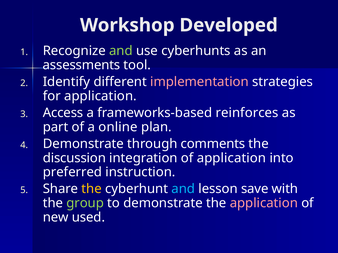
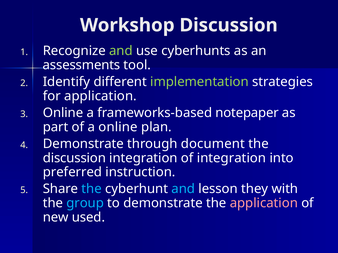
Workshop Developed: Developed -> Discussion (229, 25)
implementation colour: pink -> light green (199, 82)
Access: Access -> Online (63, 113)
reinforces: reinforces -> notepaper (247, 113)
comments: comments -> document (213, 144)
of application: application -> integration (231, 158)
the colour: yellow -> light blue (92, 189)
save: save -> they (255, 189)
group colour: light green -> light blue (85, 203)
